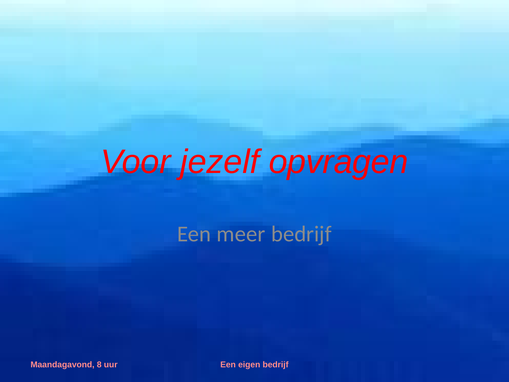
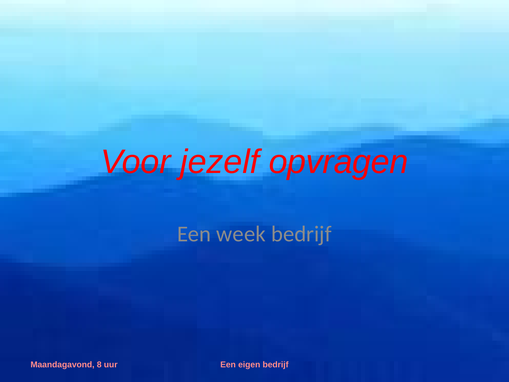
meer: meer -> week (241, 234)
